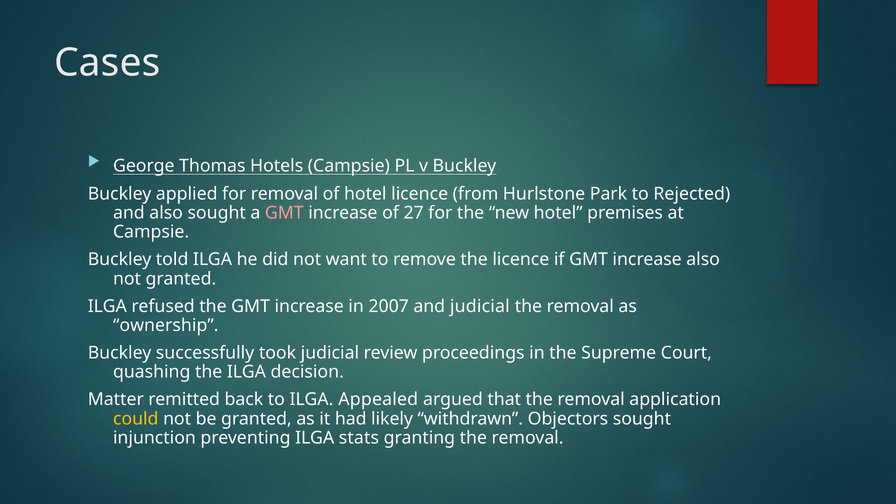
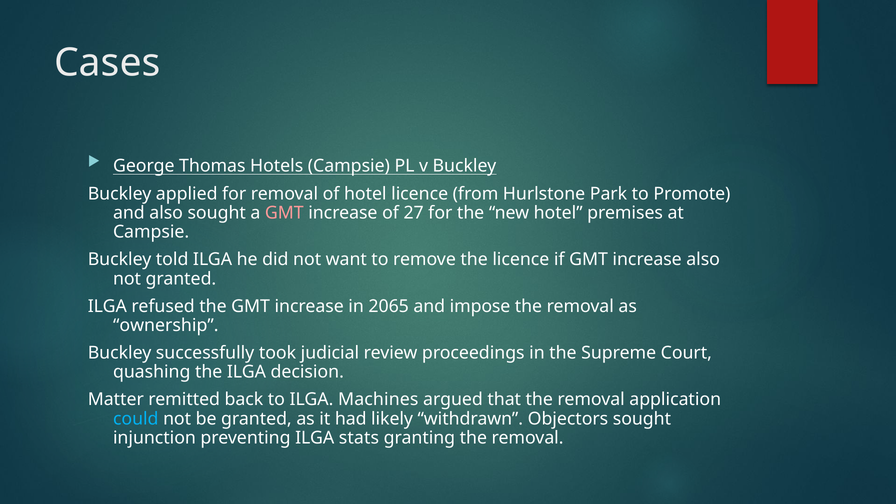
Rejected: Rejected -> Promote (692, 194)
2007: 2007 -> 2065 (389, 306)
and judicial: judicial -> impose (480, 306)
Appealed: Appealed -> Machines (378, 400)
could colour: yellow -> light blue (136, 419)
